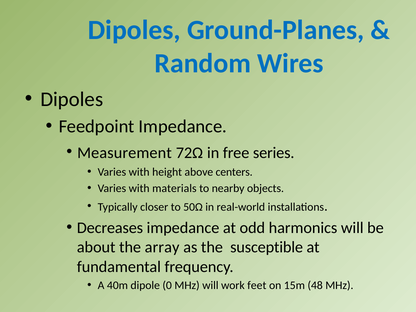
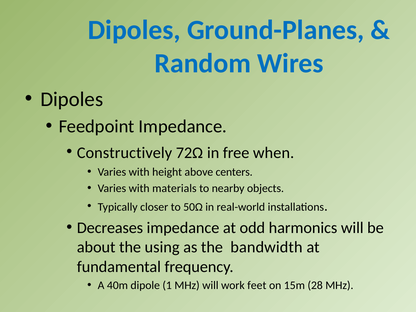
Measurement: Measurement -> Constructively (124, 153)
series: series -> when (274, 153)
array: array -> using (162, 247)
susceptible: susceptible -> bandwidth (266, 247)
0: 0 -> 1 (167, 285)
48: 48 -> 28 (315, 285)
